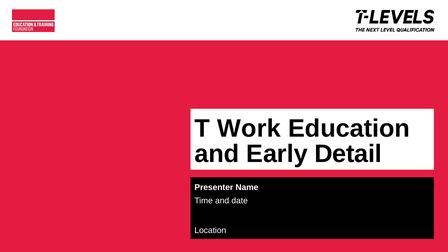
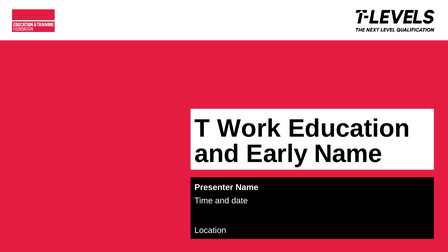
Early Detail: Detail -> Name (348, 154)
